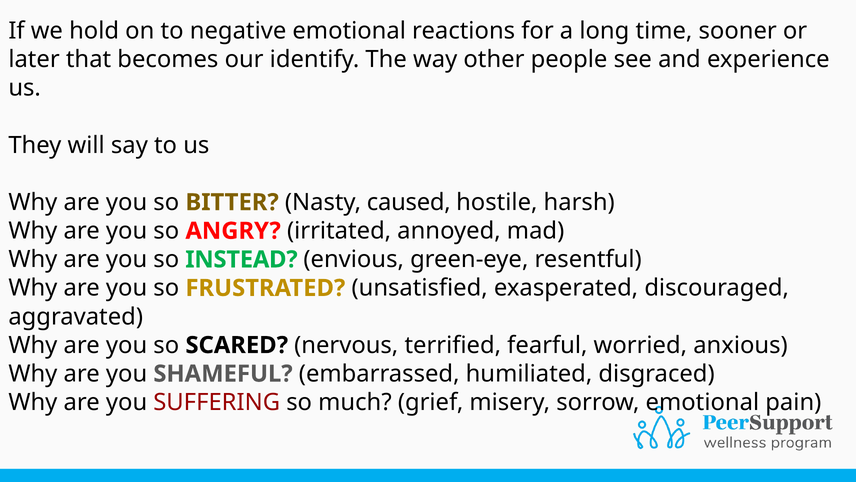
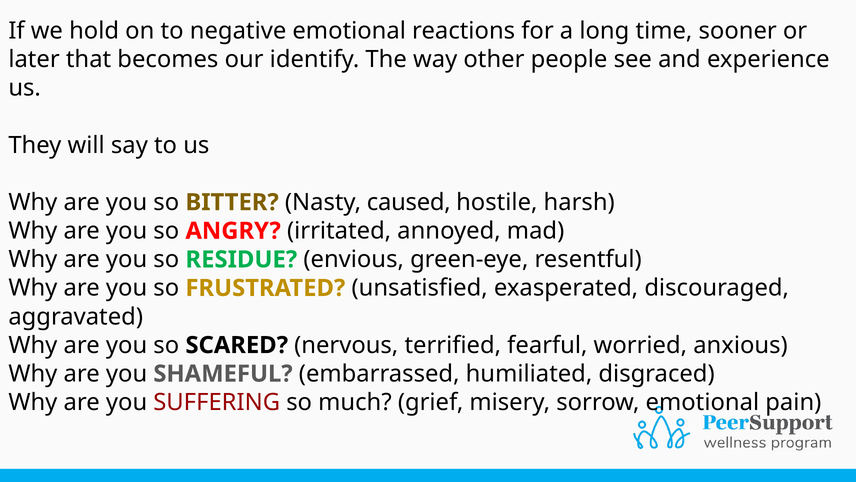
INSTEAD: INSTEAD -> RESIDUE (241, 259)
